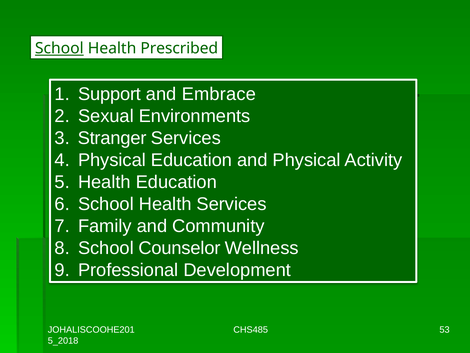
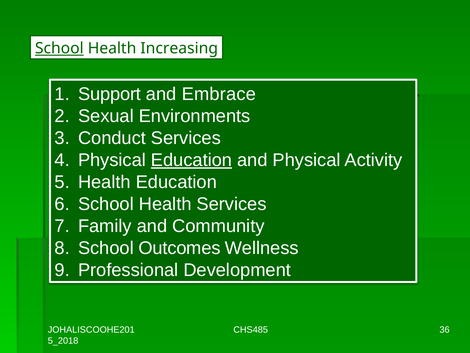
Prescribed: Prescribed -> Increasing (179, 48)
Stranger: Stranger -> Conduct (112, 138)
Education underline: none -> present (192, 160)
Counselor: Counselor -> Outcomes (180, 248)
53: 53 -> 36 (445, 329)
